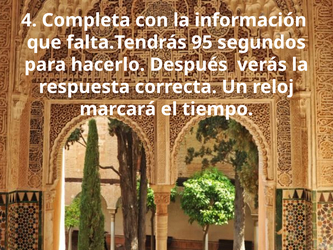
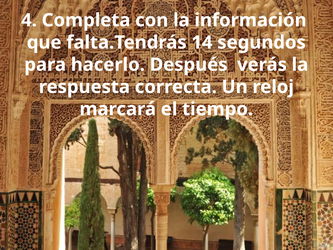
95: 95 -> 14 (202, 42)
